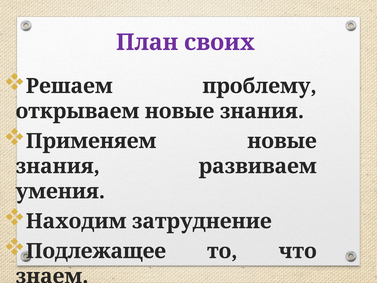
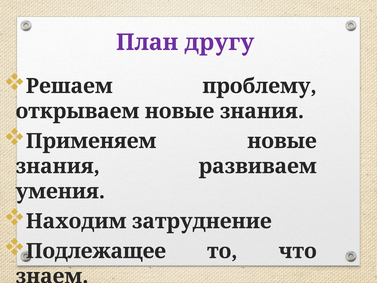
своих: своих -> другу (219, 42)
